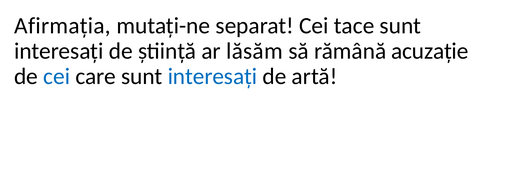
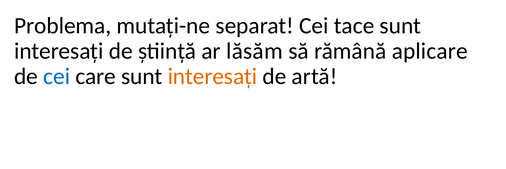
Afirmația: Afirmația -> Problema (63, 26)
acuzație: acuzație -> aplicare (430, 51)
interesați colour: blue -> orange (212, 76)
